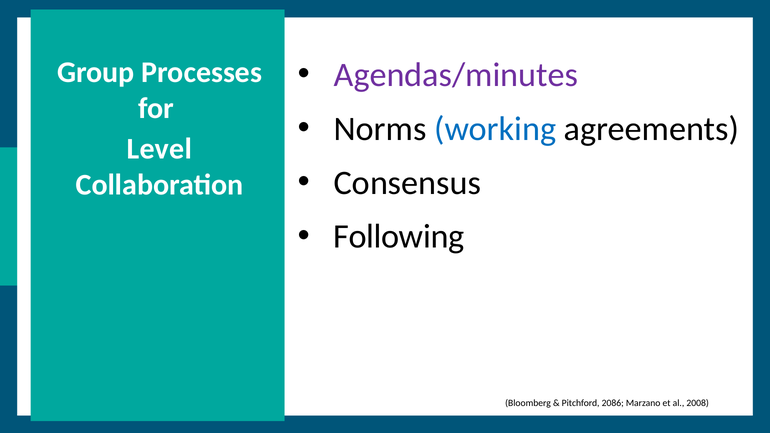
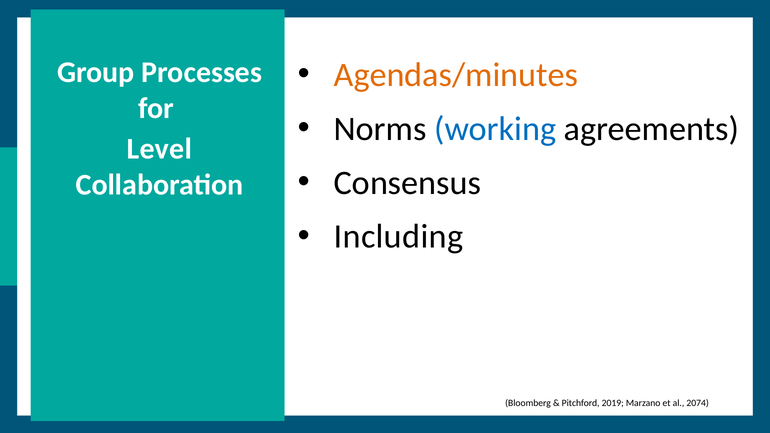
Agendas/minutes colour: purple -> orange (456, 75)
Following: Following -> Including (398, 237)
2086: 2086 -> 2019 (613, 403)
2008: 2008 -> 2074 (698, 403)
